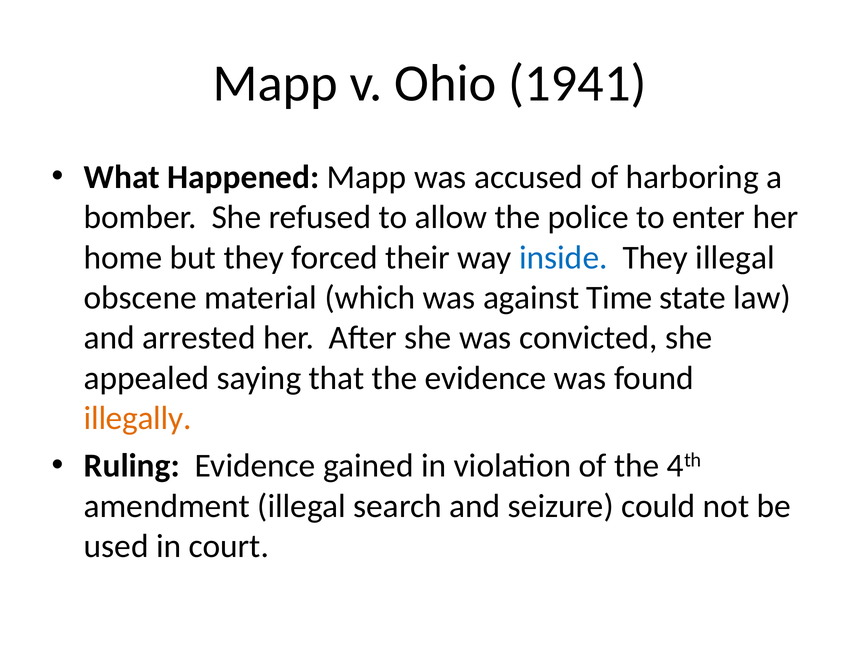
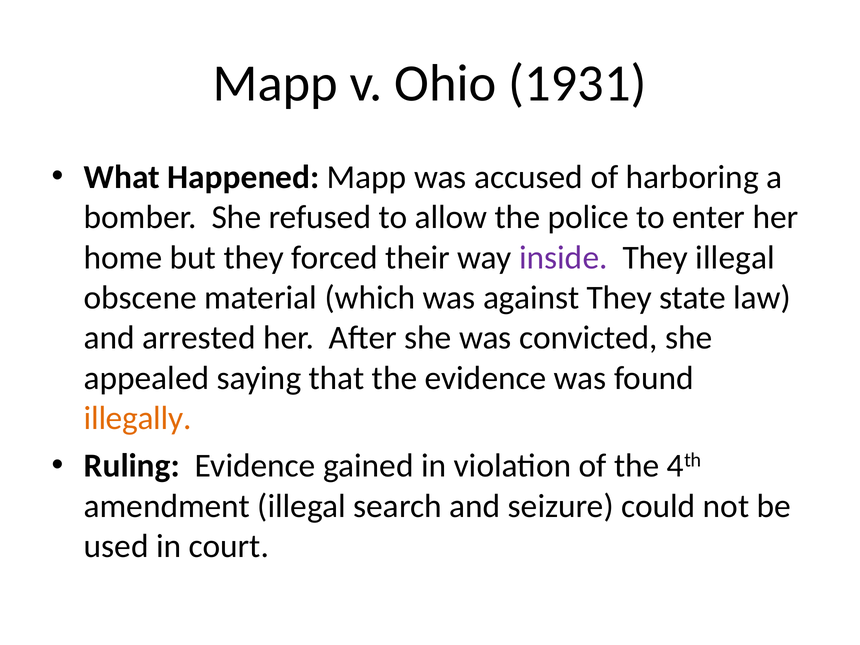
1941: 1941 -> 1931 (577, 83)
inside colour: blue -> purple (563, 258)
against Time: Time -> They (619, 298)
